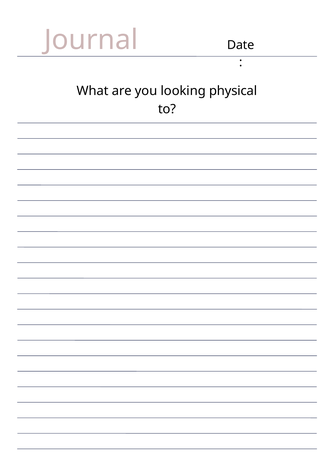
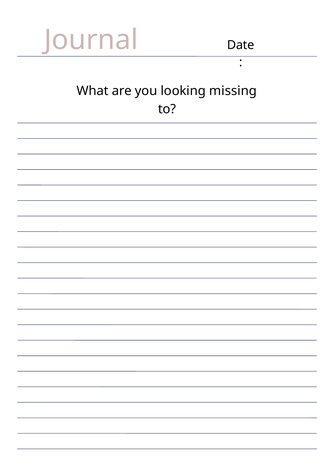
physical: physical -> missing (233, 91)
